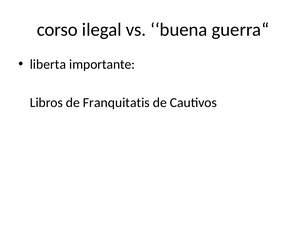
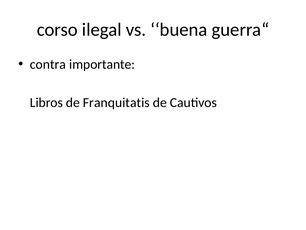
liberta: liberta -> contra (48, 64)
